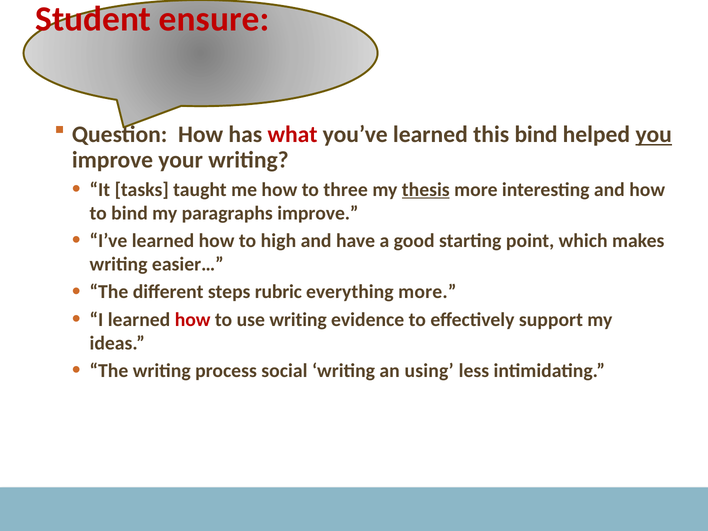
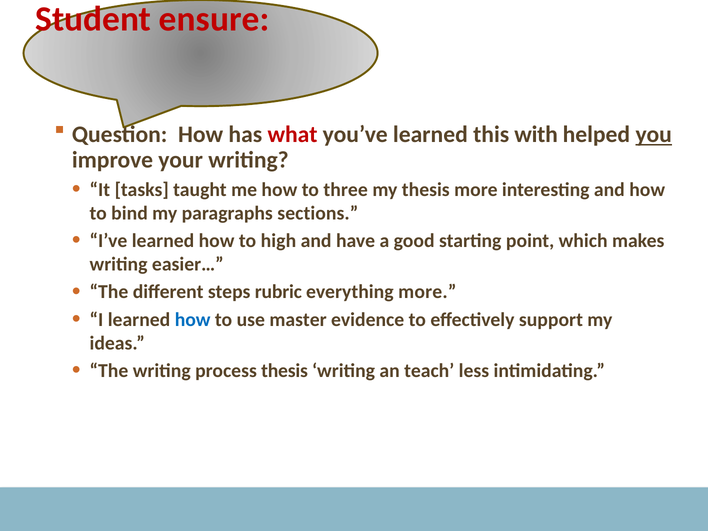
this bind: bind -> with (536, 135)
thesis underline: present -> none (426, 190)
paragraphs improve: improve -> sections (318, 213)
how colour: red -> blue (193, 320)
use writing: writing -> master (298, 320)
process social: social -> thesis (285, 371)
using: using -> teach (429, 371)
